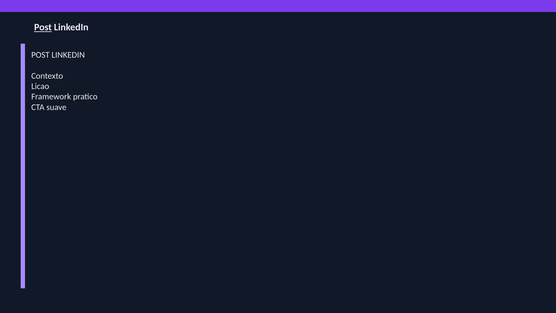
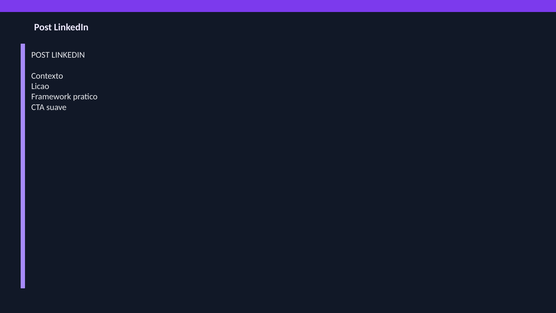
Post underline: present -> none (43, 27)
